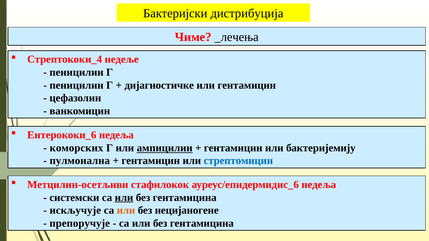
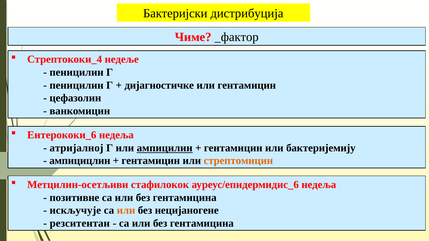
_лечења: _лечења -> _фактор (237, 37)
коморских: коморских -> атријалној (76, 148)
пулмонална: пулмонална -> ампицицлин (80, 161)
стрептомицин colour: blue -> orange (238, 161)
системски: системски -> позитивне (74, 198)
или underline: present -> none (124, 198)
препоручује: препоручује -> резситентан (80, 223)
